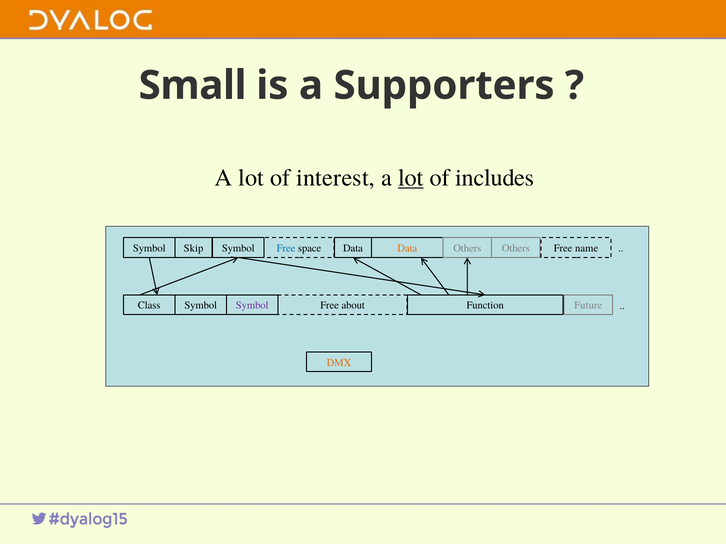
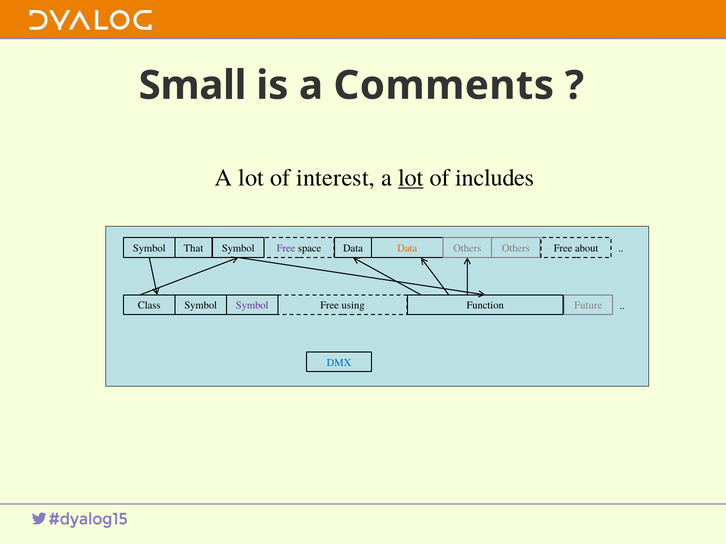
Supporters: Supporters -> Comments (444, 86)
Skip: Skip -> That (194, 249)
Free colour: blue -> purple (286, 249)
name: name -> about (587, 249)
about: about -> using (353, 306)
DMX colour: orange -> blue (339, 363)
